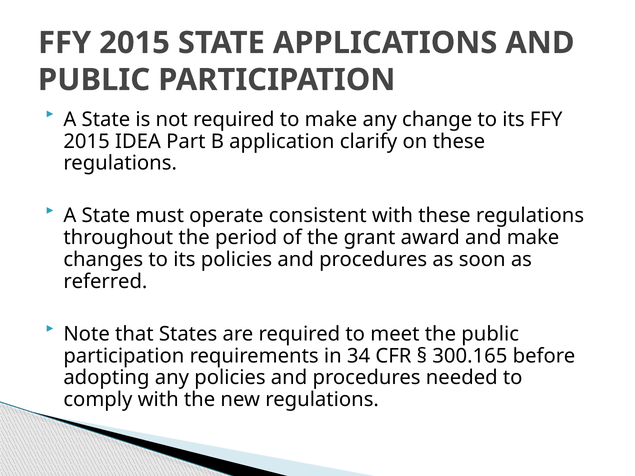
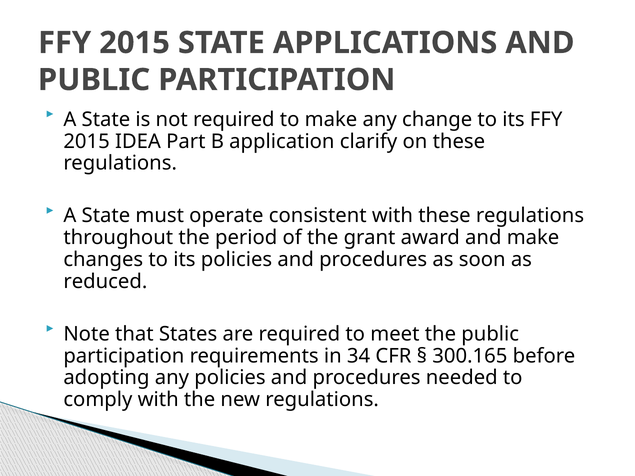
referred: referred -> reduced (105, 282)
